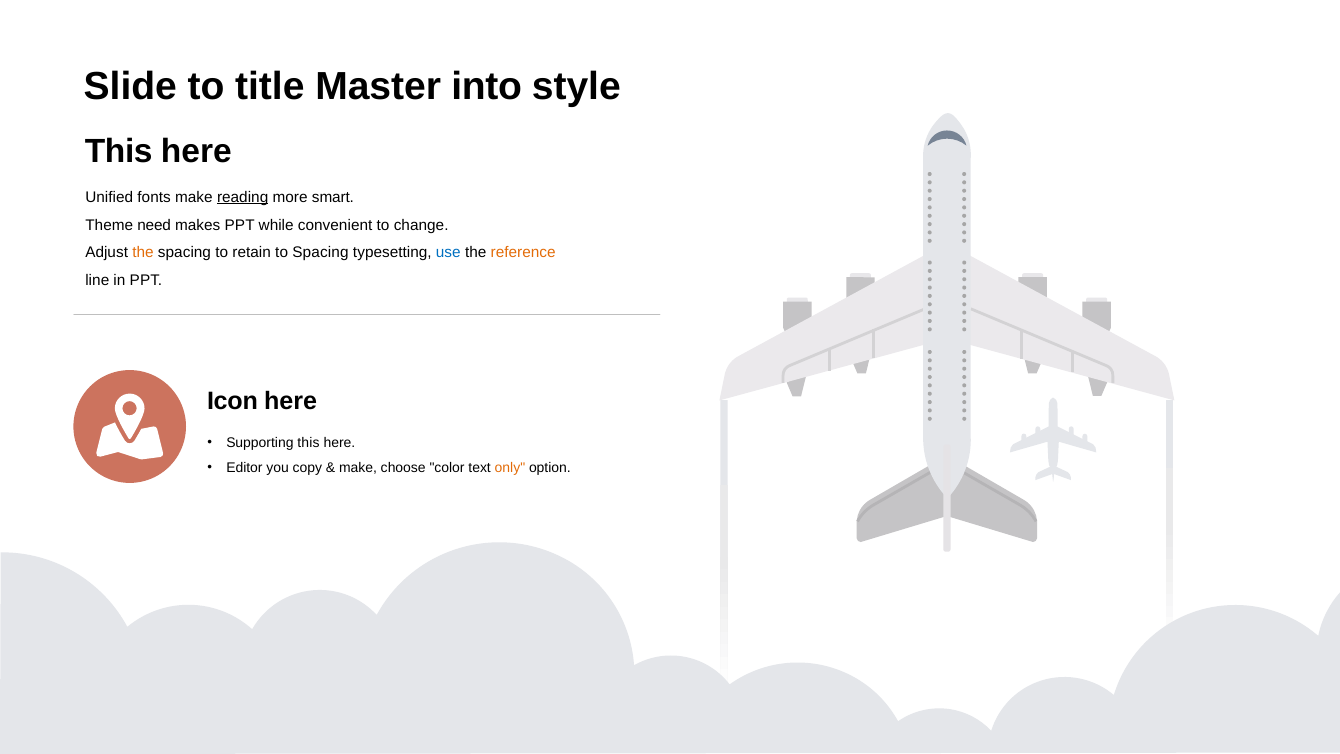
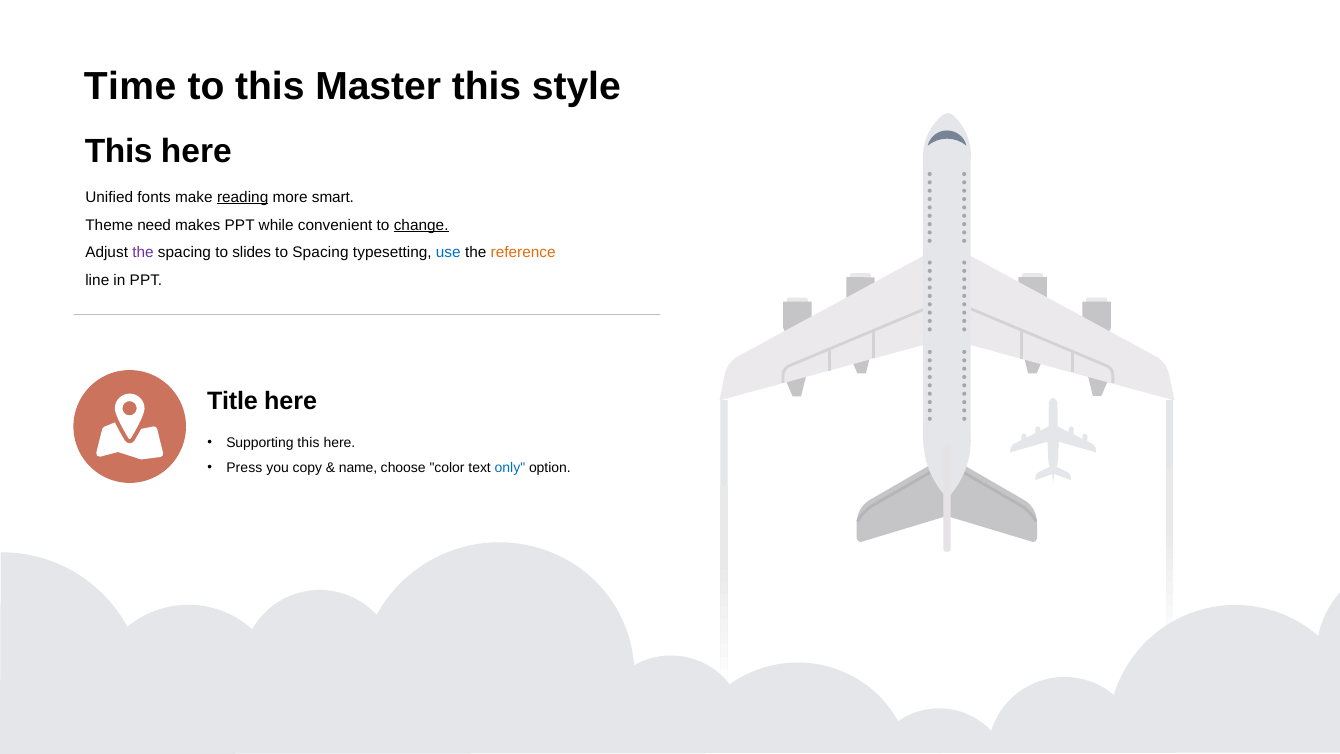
Slide: Slide -> Time (130, 87)
to title: title -> this (270, 87)
Master into: into -> this (487, 87)
change underline: none -> present (421, 225)
the colour: orange -> purple (143, 253)
retain: retain -> slides (252, 253)
Icon: Icon -> Title (232, 401)
Editor: Editor -> Press (244, 468)
make: make -> name (358, 468)
only colour: orange -> blue (510, 468)
